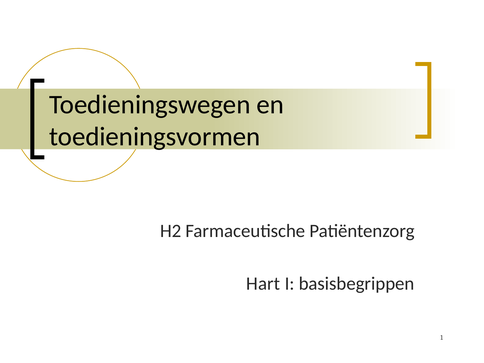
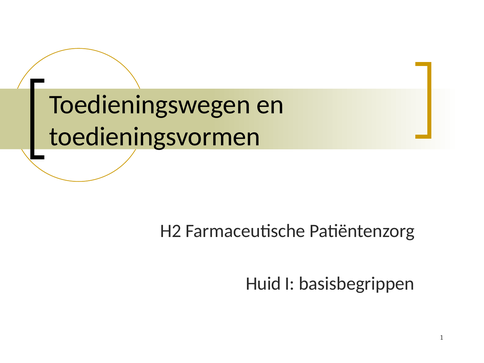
Hart: Hart -> Huid (263, 284)
